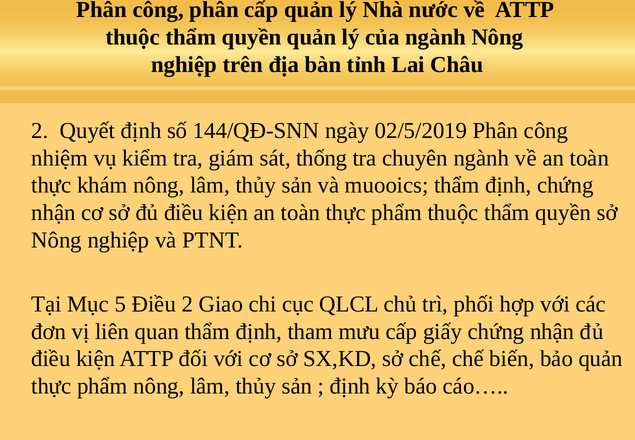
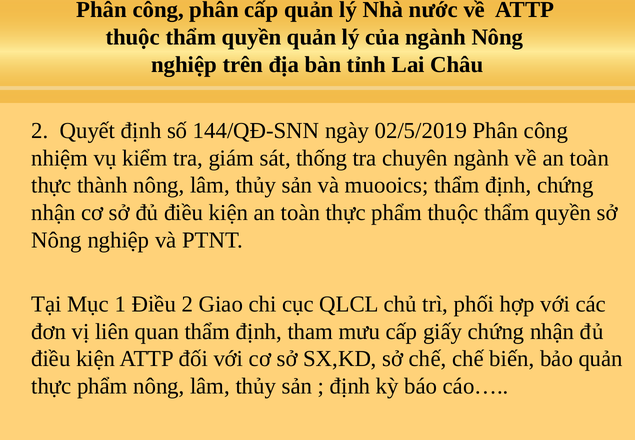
khám: khám -> thành (102, 185)
5: 5 -> 1 (120, 304)
